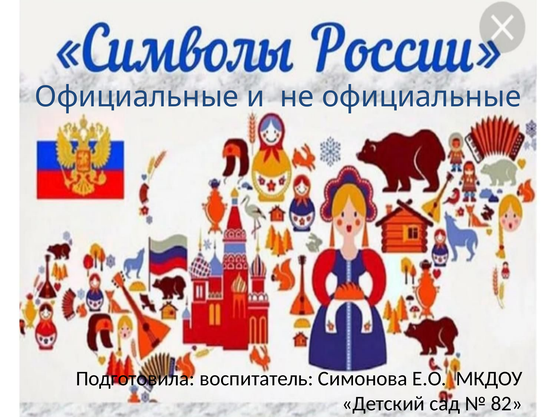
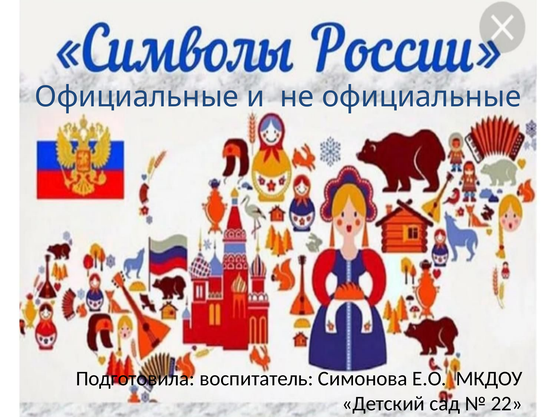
82: 82 -> 22 (507, 404)
